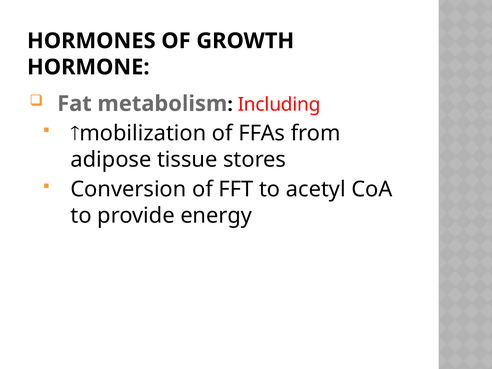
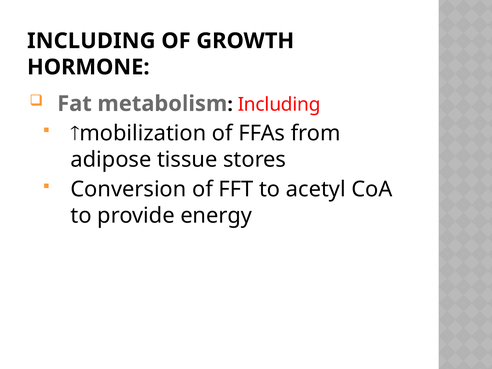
HORMONES: HORMONES -> INCLUDING (91, 41)
